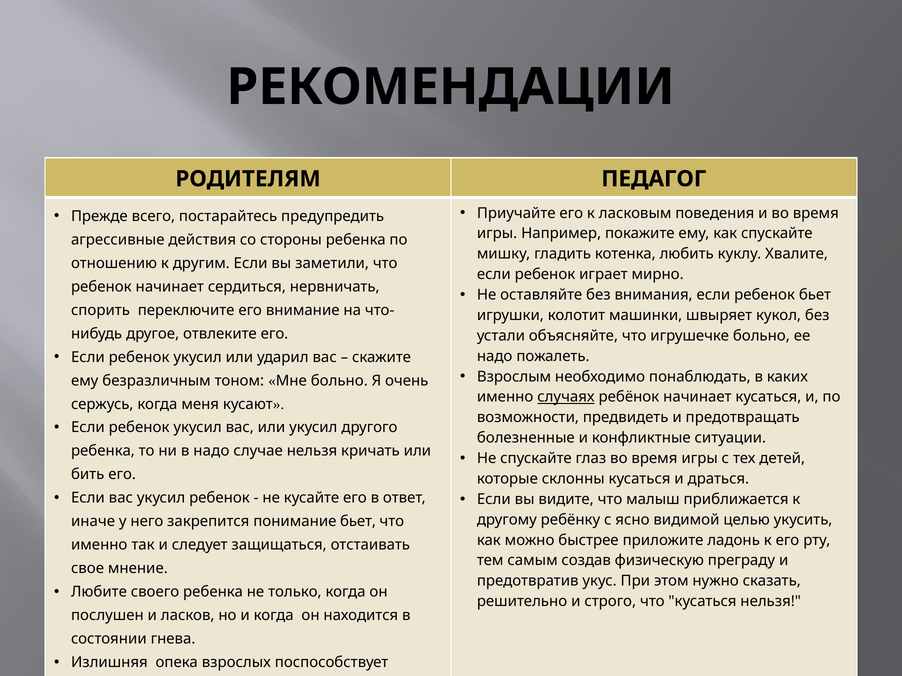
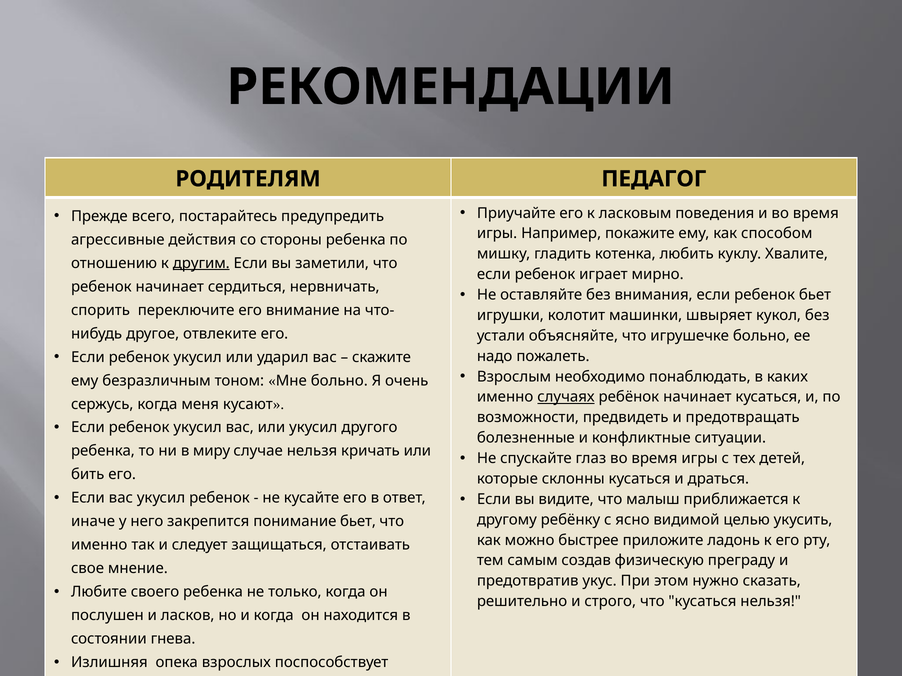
как спускайте: спускайте -> способом (777, 234)
другим underline: none -> present (201, 263)
в надо: надо -> миру (212, 451)
